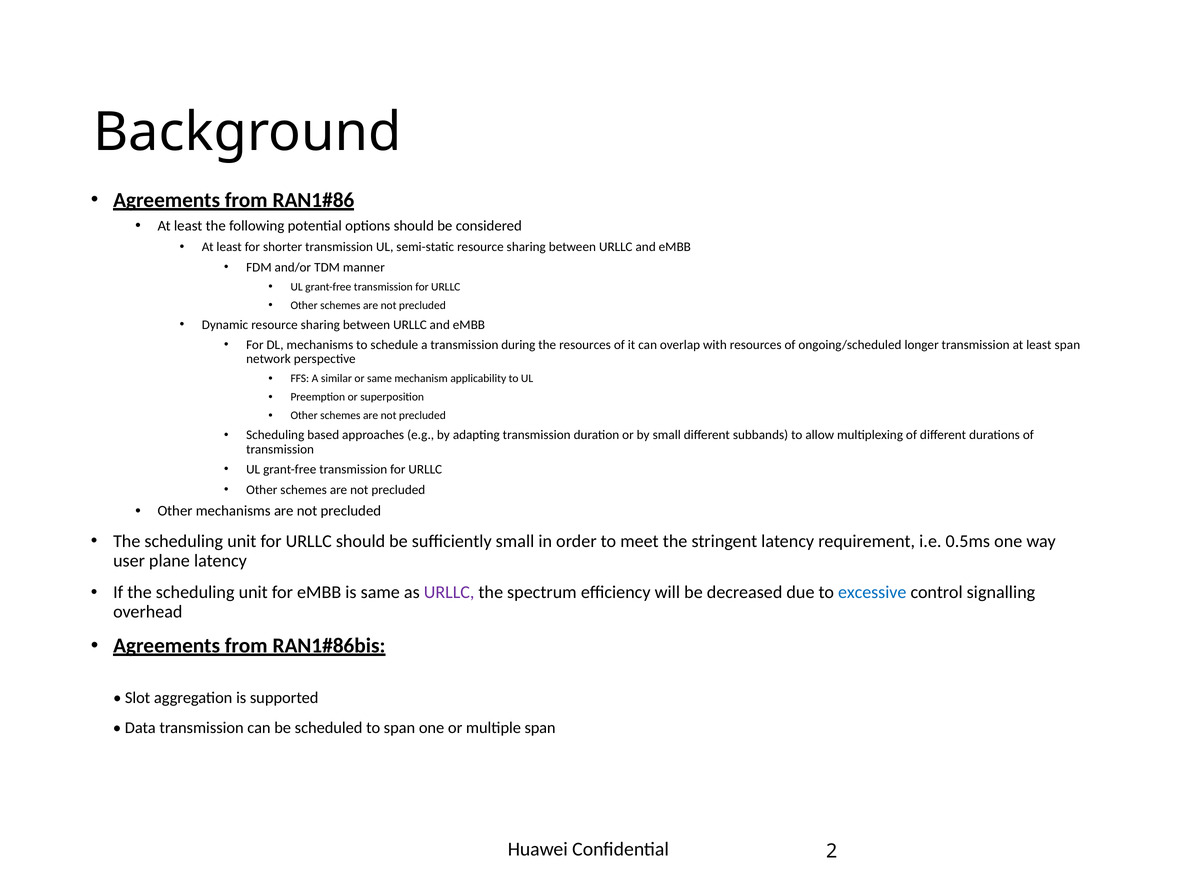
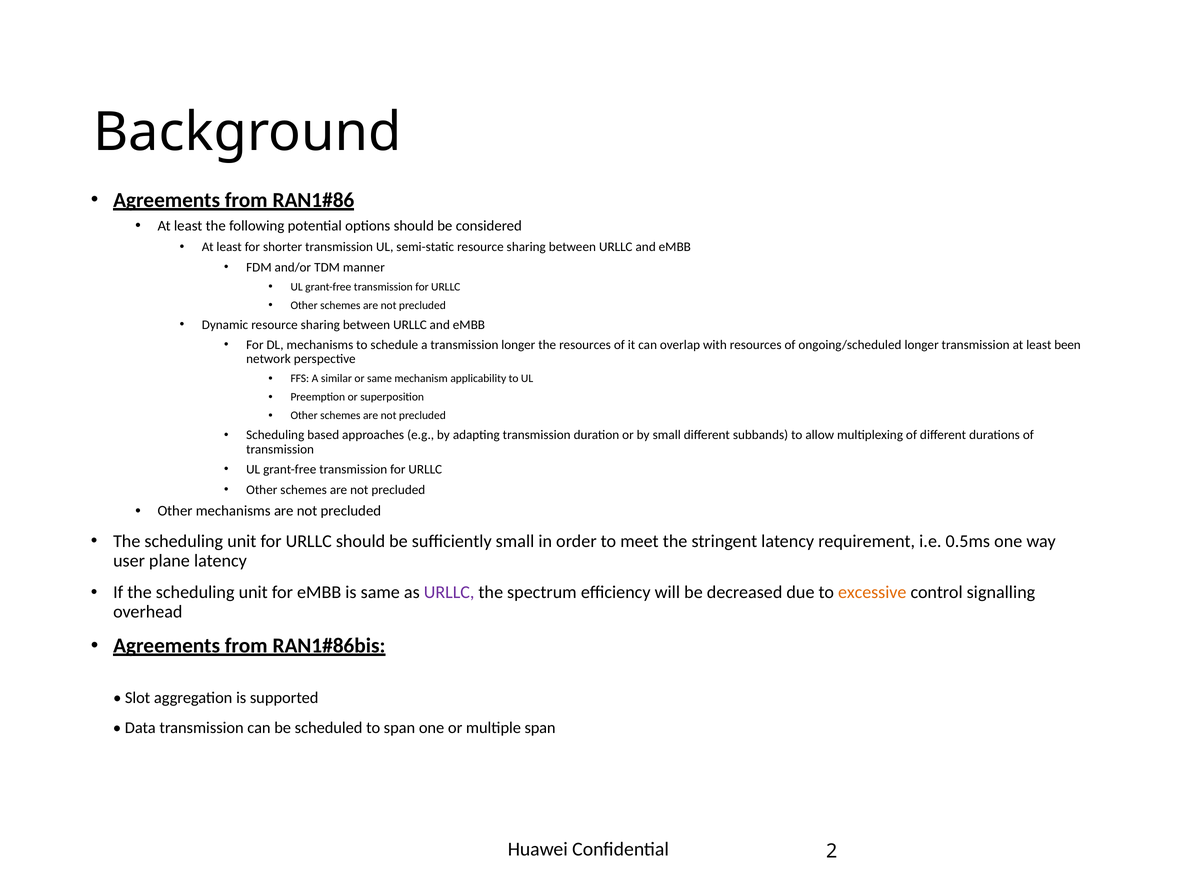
transmission during: during -> longer (518, 345)
least span: span -> been (1067, 345)
excessive colour: blue -> orange (872, 593)
